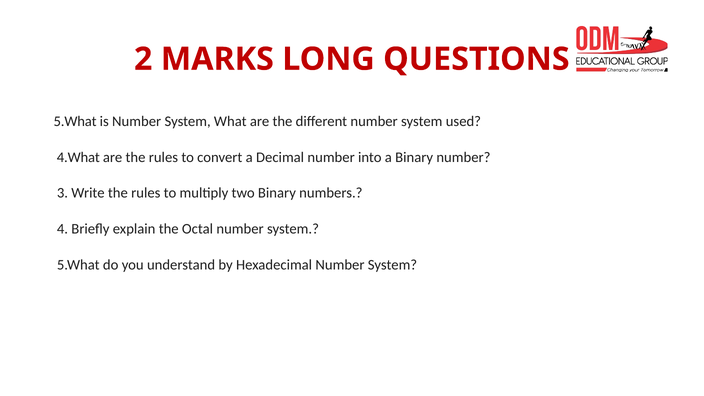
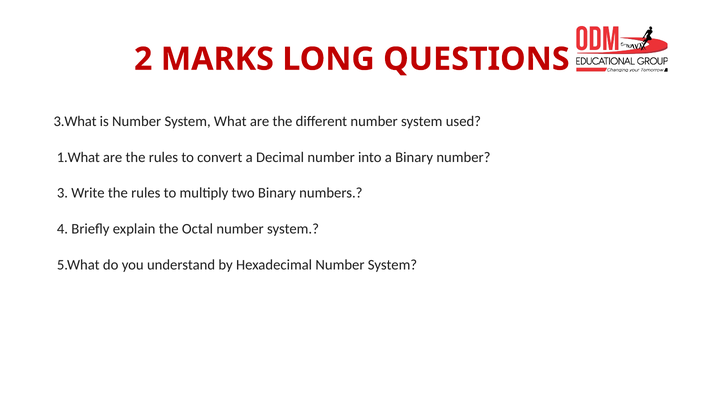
5.What: 5.What -> 3.What (75, 121)
4.What: 4.What -> 1.What (78, 157)
